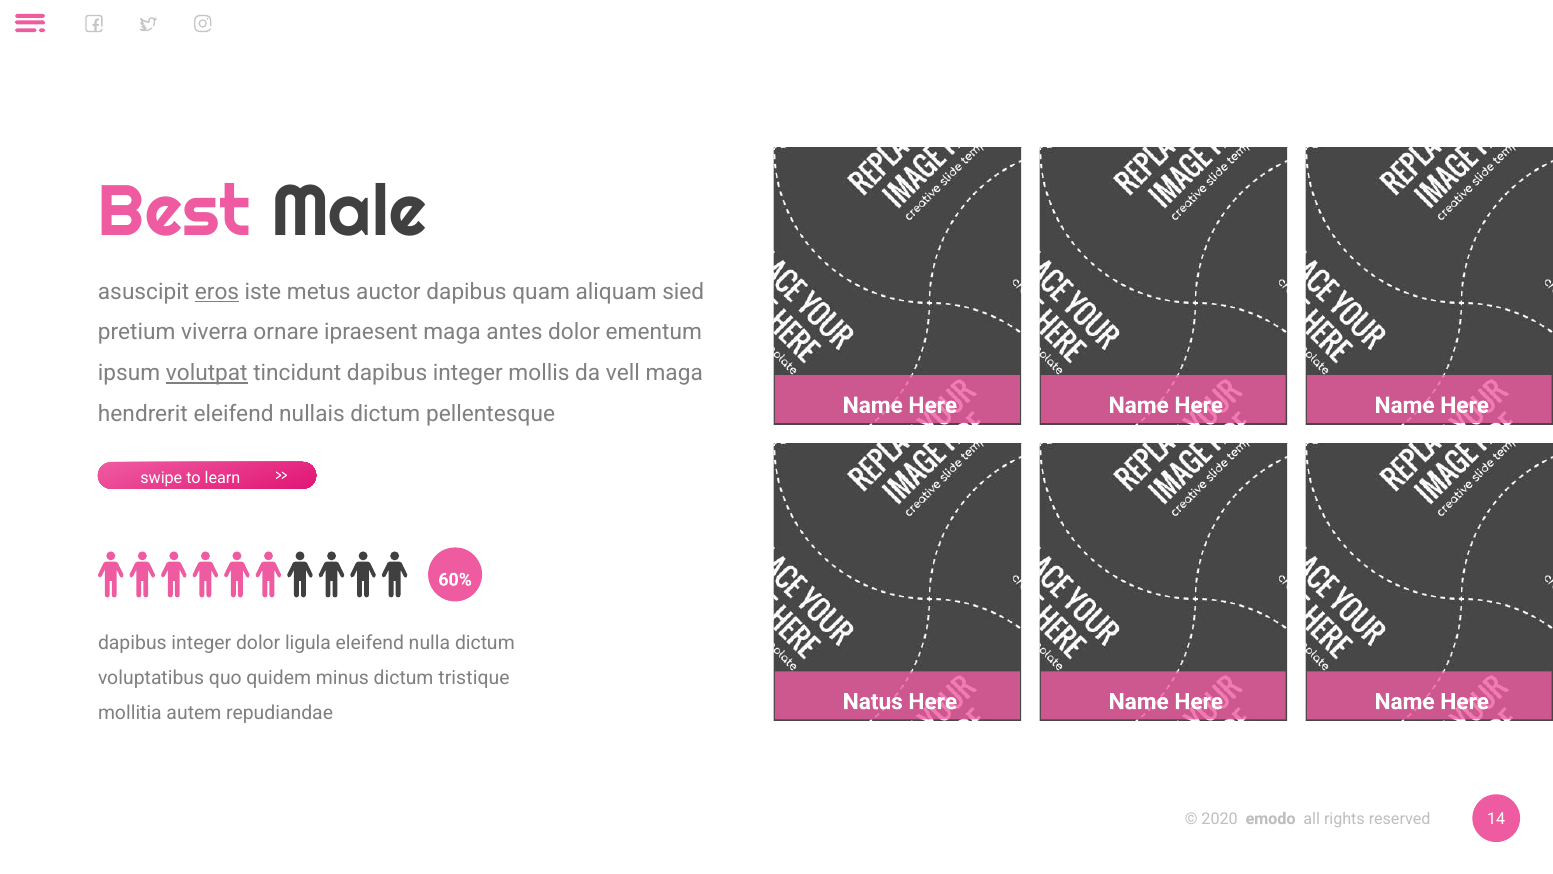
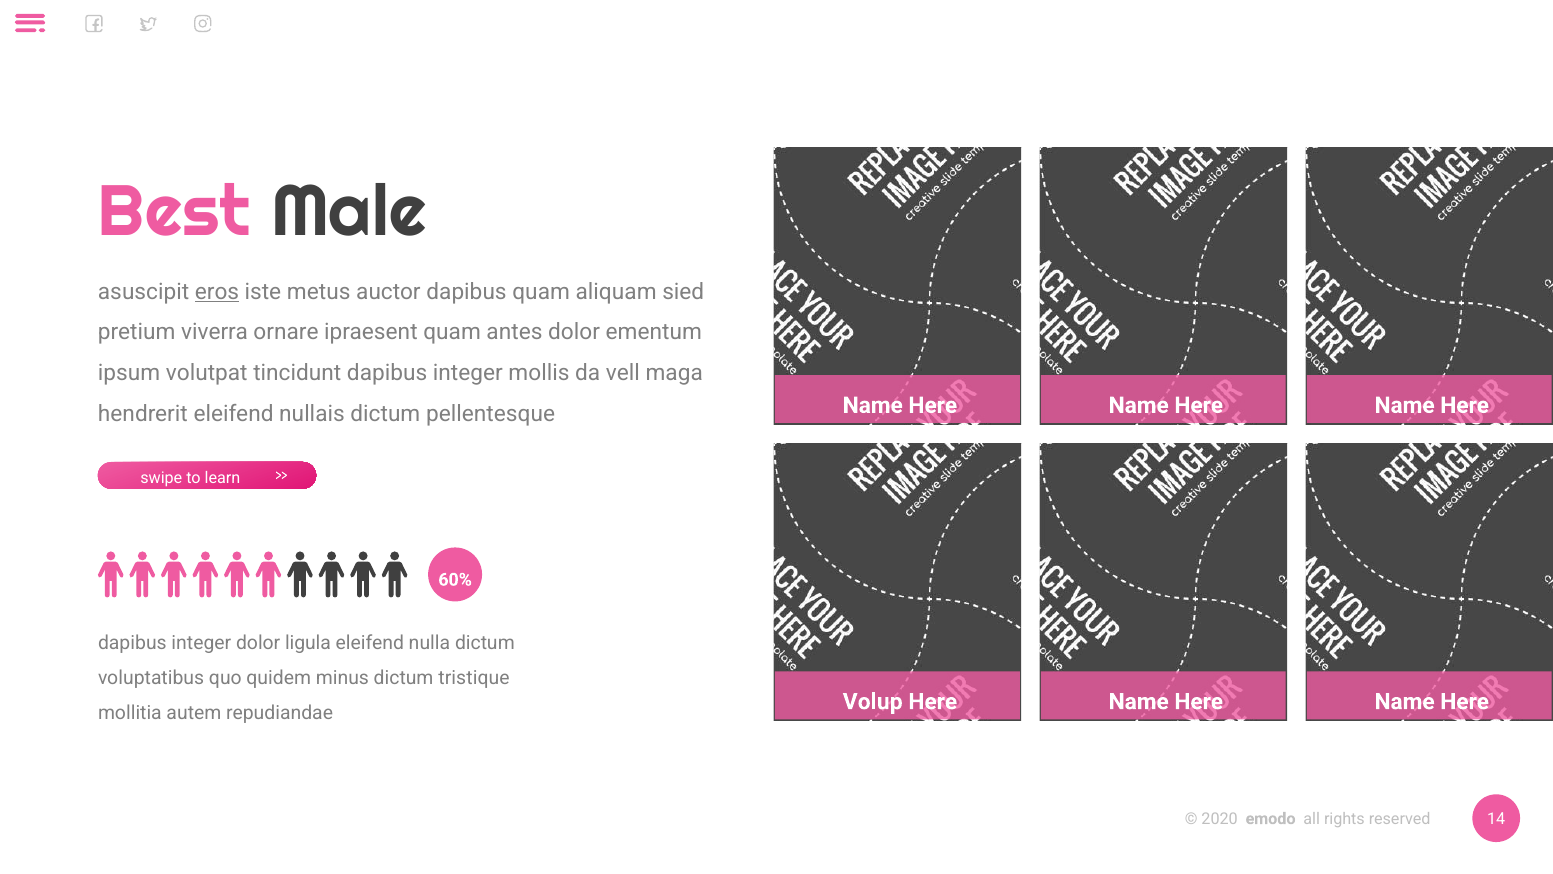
ipraesent maga: maga -> quam (452, 332)
volutpat underline: present -> none (207, 373)
Natus: Natus -> Volup (873, 701)
